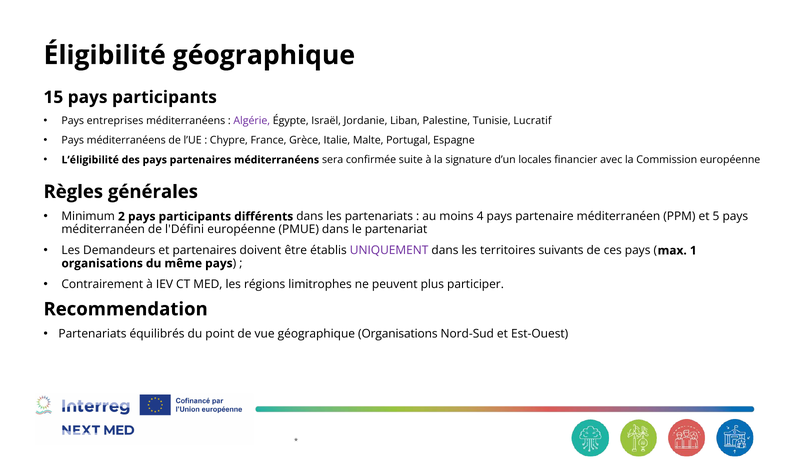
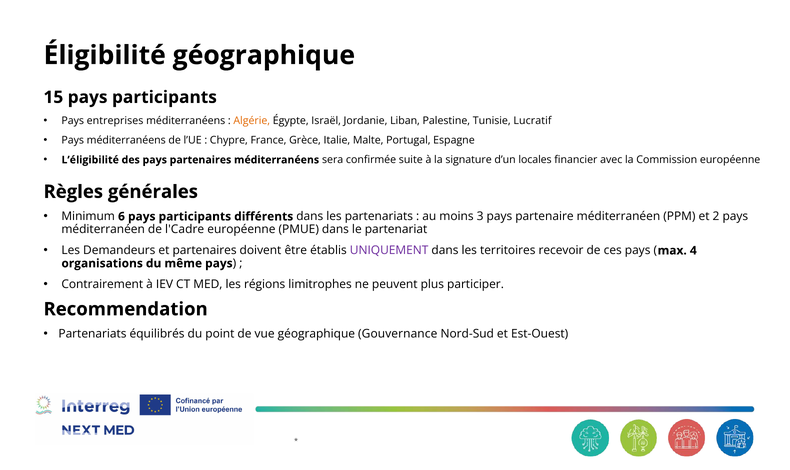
Algérie colour: purple -> orange (252, 121)
2: 2 -> 6 (121, 217)
4: 4 -> 3 (480, 217)
5: 5 -> 2 (716, 217)
l'Défini: l'Défini -> l'Cadre (185, 229)
suivants: suivants -> recevoir (561, 251)
1: 1 -> 4 (693, 251)
géographique Organisations: Organisations -> Gouvernance (398, 334)
